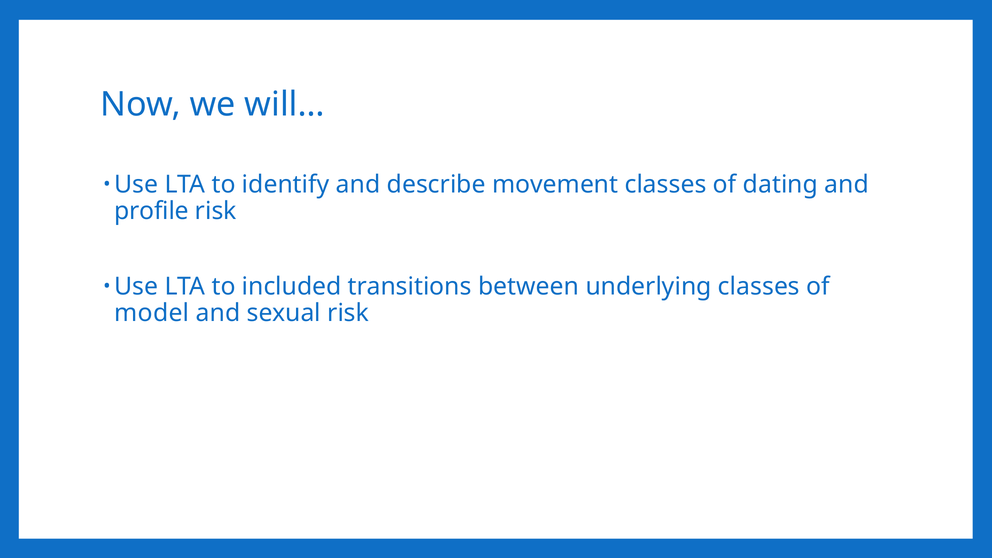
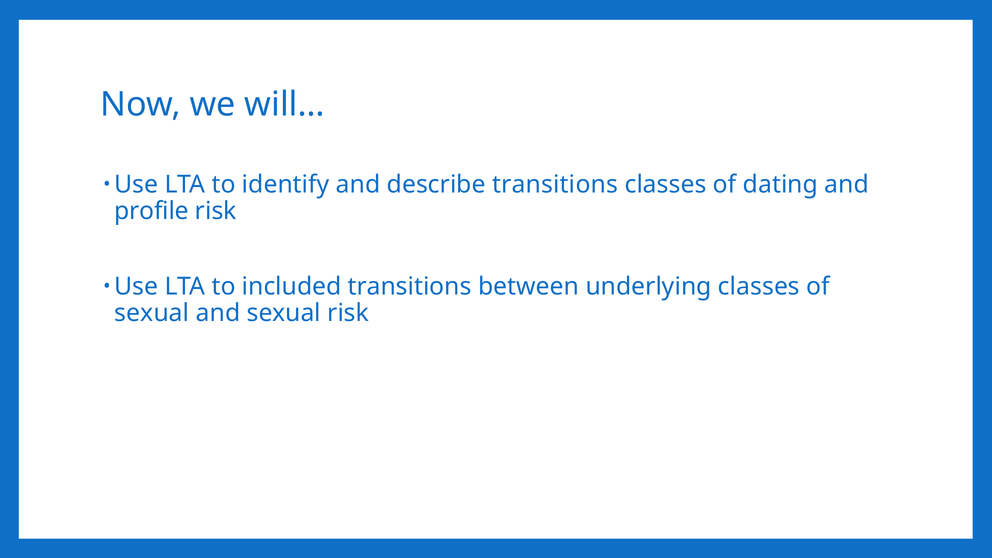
describe movement: movement -> transitions (555, 184)
model: model -> sexual (152, 313)
